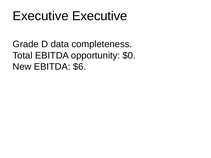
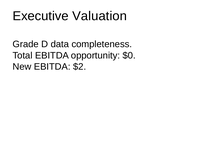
Executive Executive: Executive -> Valuation (100, 16)
$6: $6 -> $2 (80, 67)
